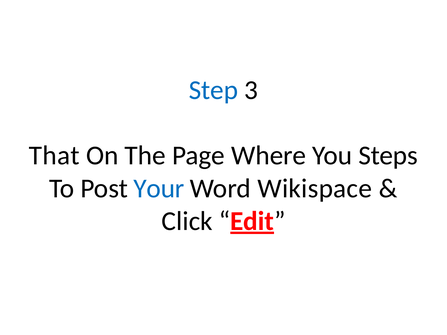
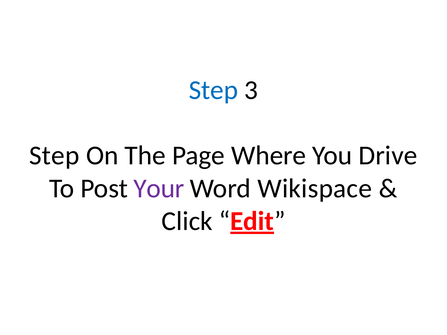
That: That -> Step (54, 156)
Steps: Steps -> Drive (388, 156)
Your colour: blue -> purple (159, 189)
